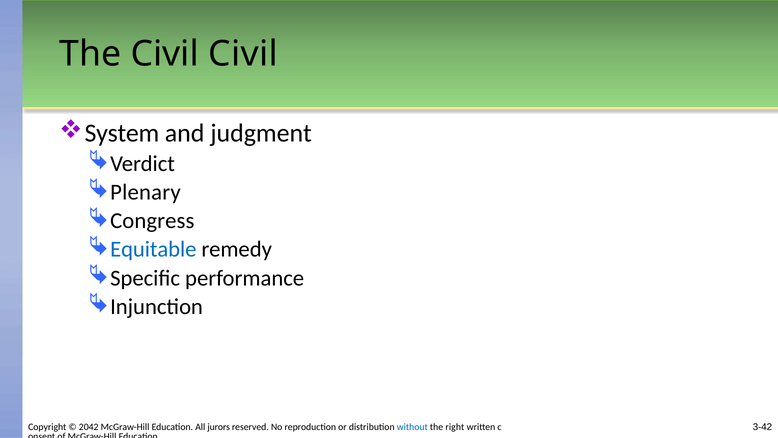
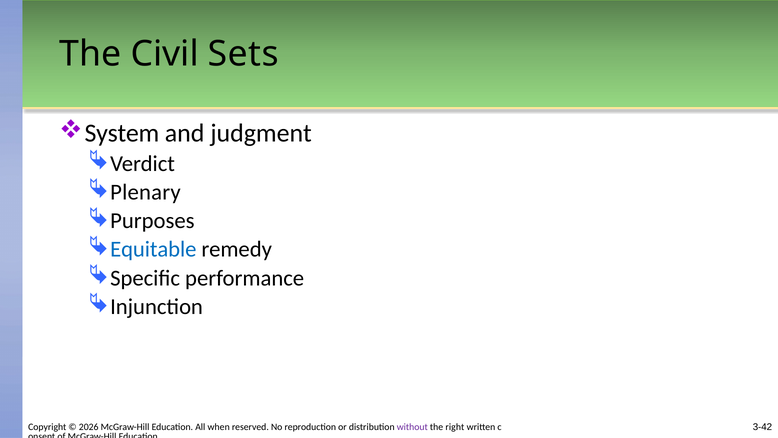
Civil Civil: Civil -> Sets (243, 54)
Congress: Congress -> Purposes (152, 221)
2042: 2042 -> 2026 (89, 427)
jurors: jurors -> when (219, 427)
without colour: blue -> purple (412, 427)
